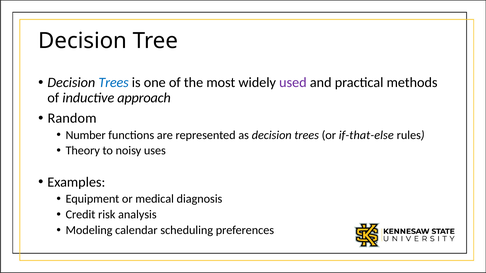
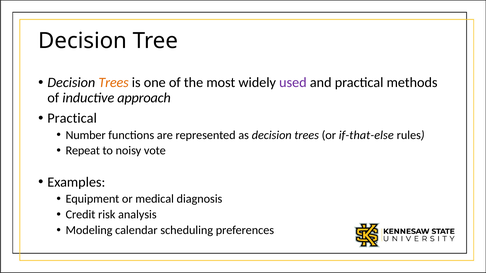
Trees colour: blue -> orange (114, 83)
Random: Random -> Practical (72, 118)
Theory: Theory -> Repeat (83, 151)
uses: uses -> vote (155, 151)
